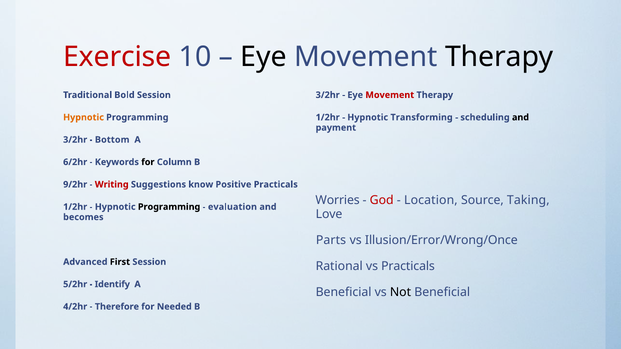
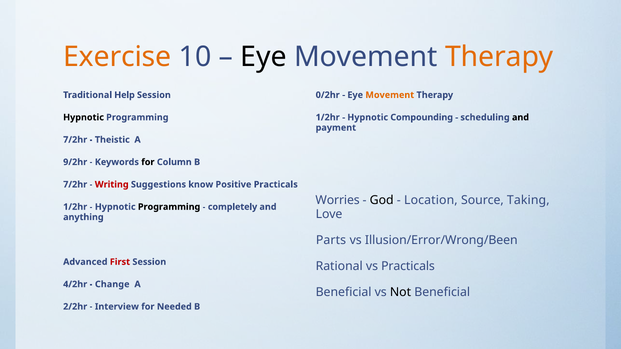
Exercise colour: red -> orange (117, 57)
Therapy colour: black -> orange (499, 57)
Bold: Bold -> Help (125, 95)
3/2hr: 3/2hr -> 0/2hr (328, 95)
Movement colour: red -> orange (390, 95)
Hypnotic colour: orange -> black (84, 117)
Transforming: Transforming -> Compounding (422, 117)
3/2hr: 3/2hr -> 7/2hr (75, 140)
Bottom: Bottom -> Theistic (112, 140)
6/2hr: 6/2hr -> 9/2hr (75, 162)
9/2hr: 9/2hr -> 7/2hr (75, 185)
God colour: red -> black (382, 201)
evaluation: evaluation -> completely (233, 207)
becomes: becomes -> anything (83, 217)
Illusion/Error/Wrong/Once: Illusion/Error/Wrong/Once -> Illusion/Error/Wrong/Been (441, 241)
First colour: black -> red (120, 262)
5/2hr: 5/2hr -> 4/2hr (75, 285)
Identify: Identify -> Change (112, 285)
4/2hr: 4/2hr -> 2/2hr (75, 307)
Therefore: Therefore -> Interview (117, 307)
